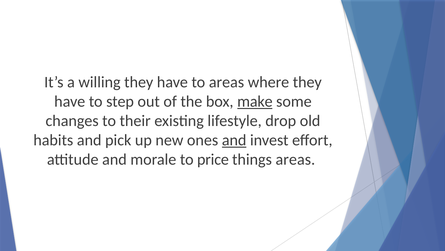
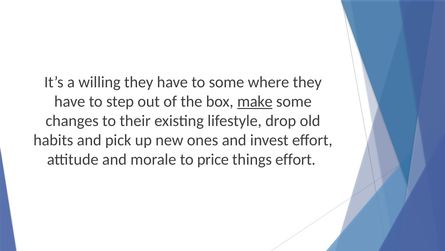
to areas: areas -> some (227, 82)
and underline: present -> none (234, 140)
things areas: areas -> effort (295, 159)
